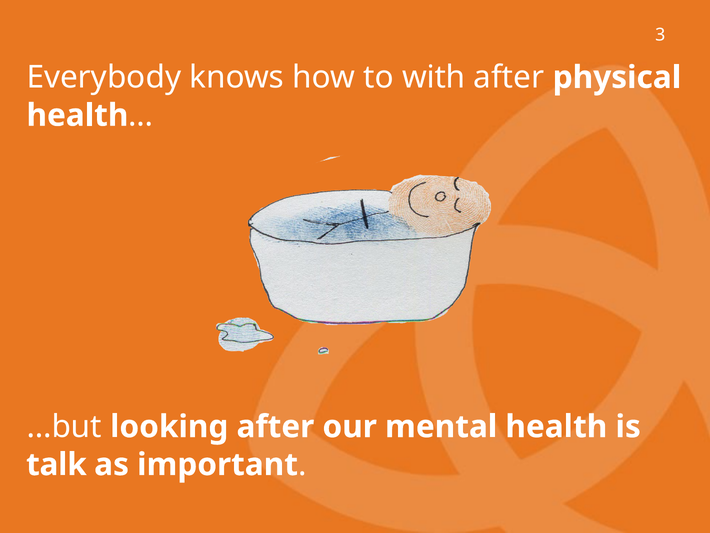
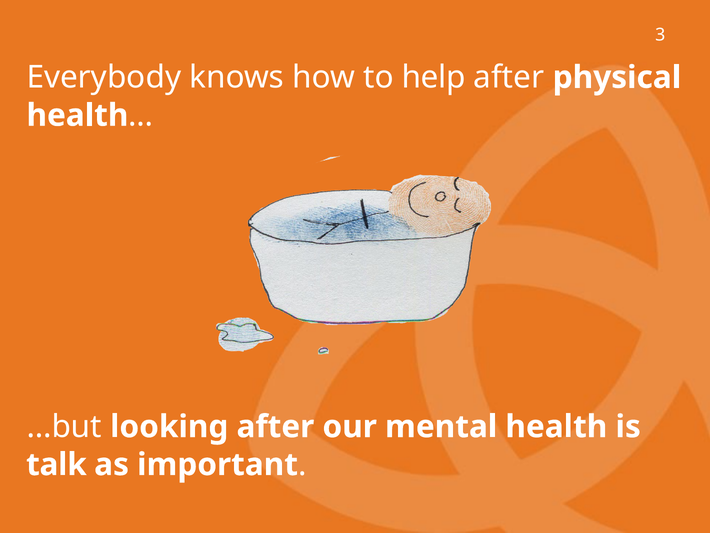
with: with -> help (434, 77)
